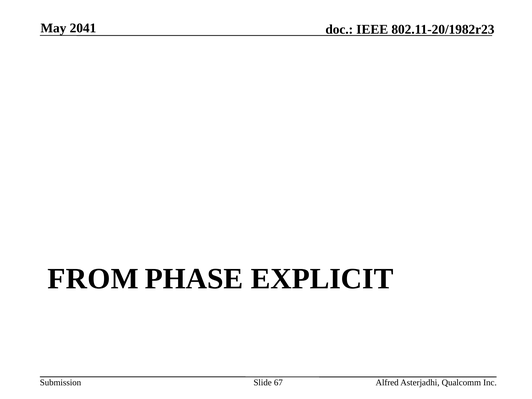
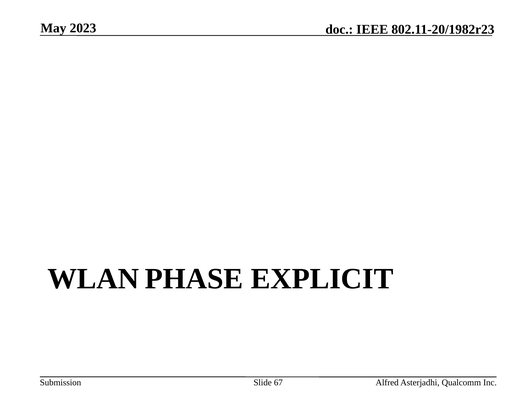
2041: 2041 -> 2023 (83, 28)
FROM: FROM -> WLAN (93, 279)
